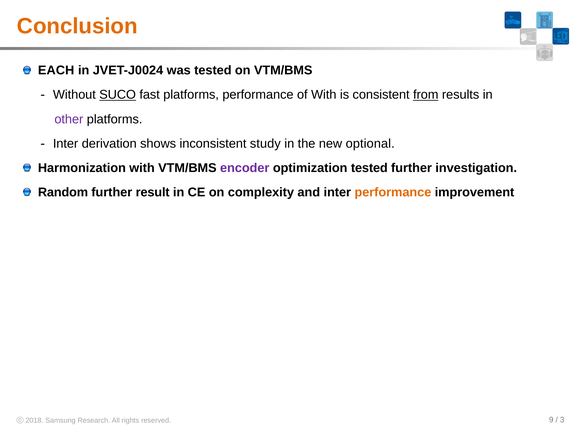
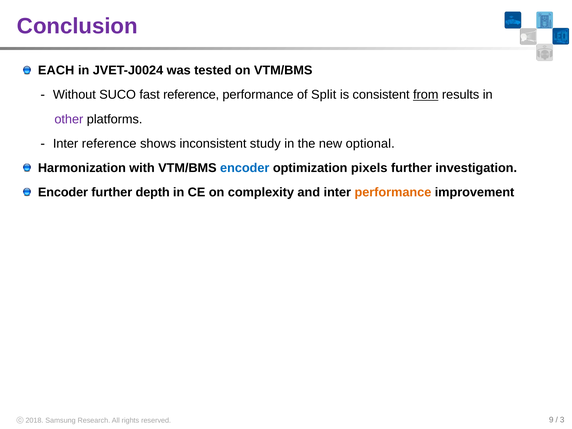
Conclusion colour: orange -> purple (77, 26)
SUCO underline: present -> none (118, 95)
fast platforms: platforms -> reference (191, 95)
of With: With -> Split (324, 95)
Inter derivation: derivation -> reference (109, 144)
encoder colour: purple -> blue (245, 168)
optimization tested: tested -> pixels (369, 168)
Random: Random -> Encoder (63, 192)
result: result -> depth (153, 192)
